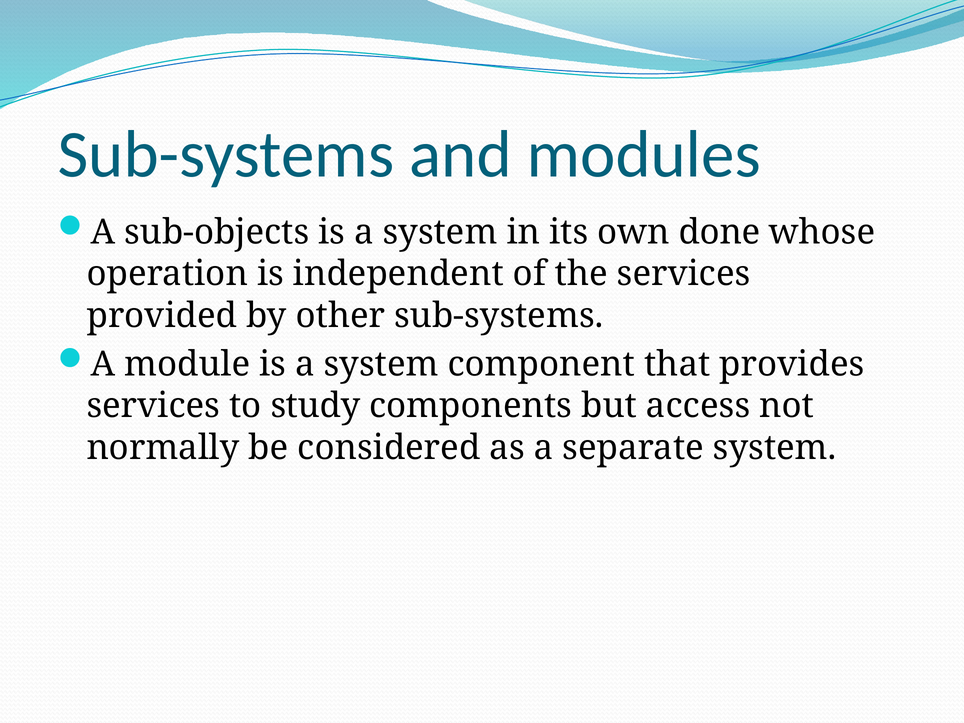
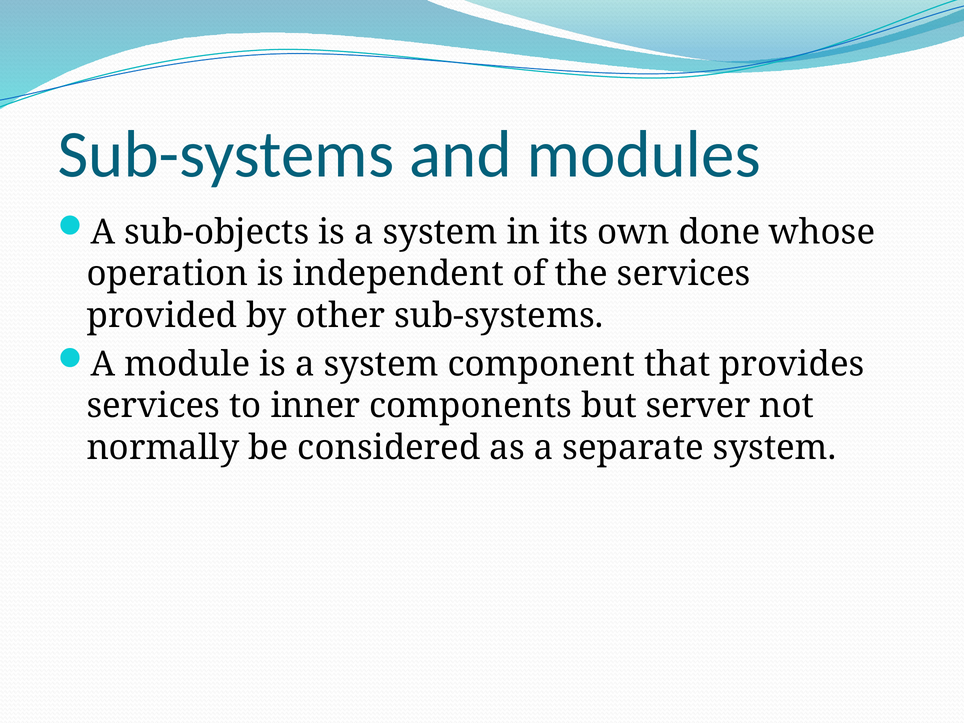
study: study -> inner (315, 406)
access: access -> server (698, 406)
